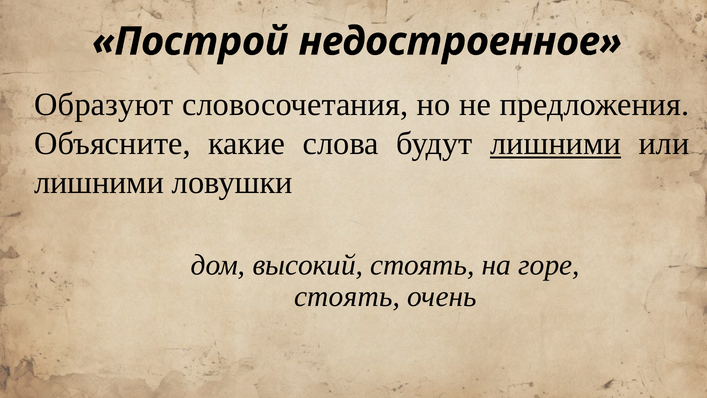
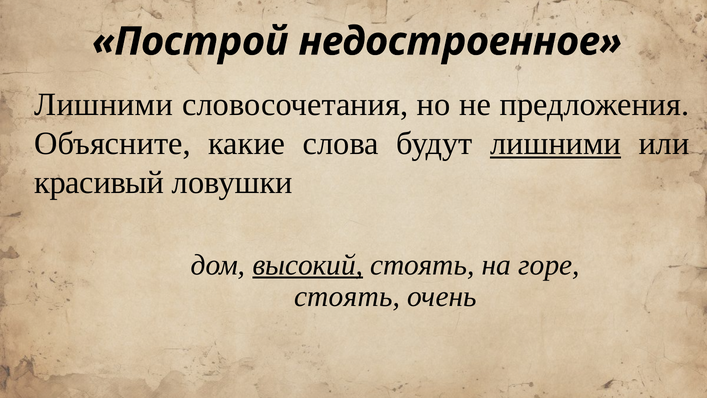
Образуют: Образуют -> Лишними (104, 105)
лишними: лишними -> красивый (99, 182)
высокий underline: none -> present (308, 265)
